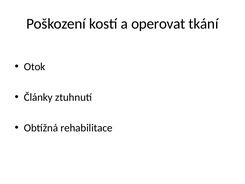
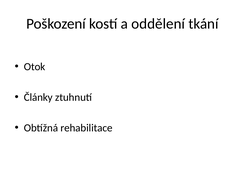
operovat: operovat -> oddělení (158, 24)
